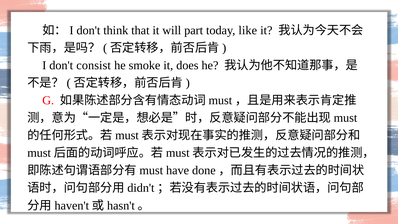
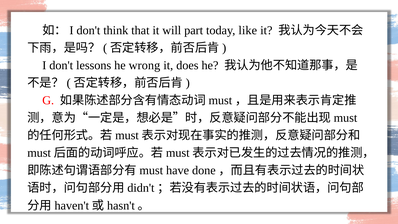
consist: consist -> lessons (94, 65)
smoke: smoke -> wrong (144, 65)
